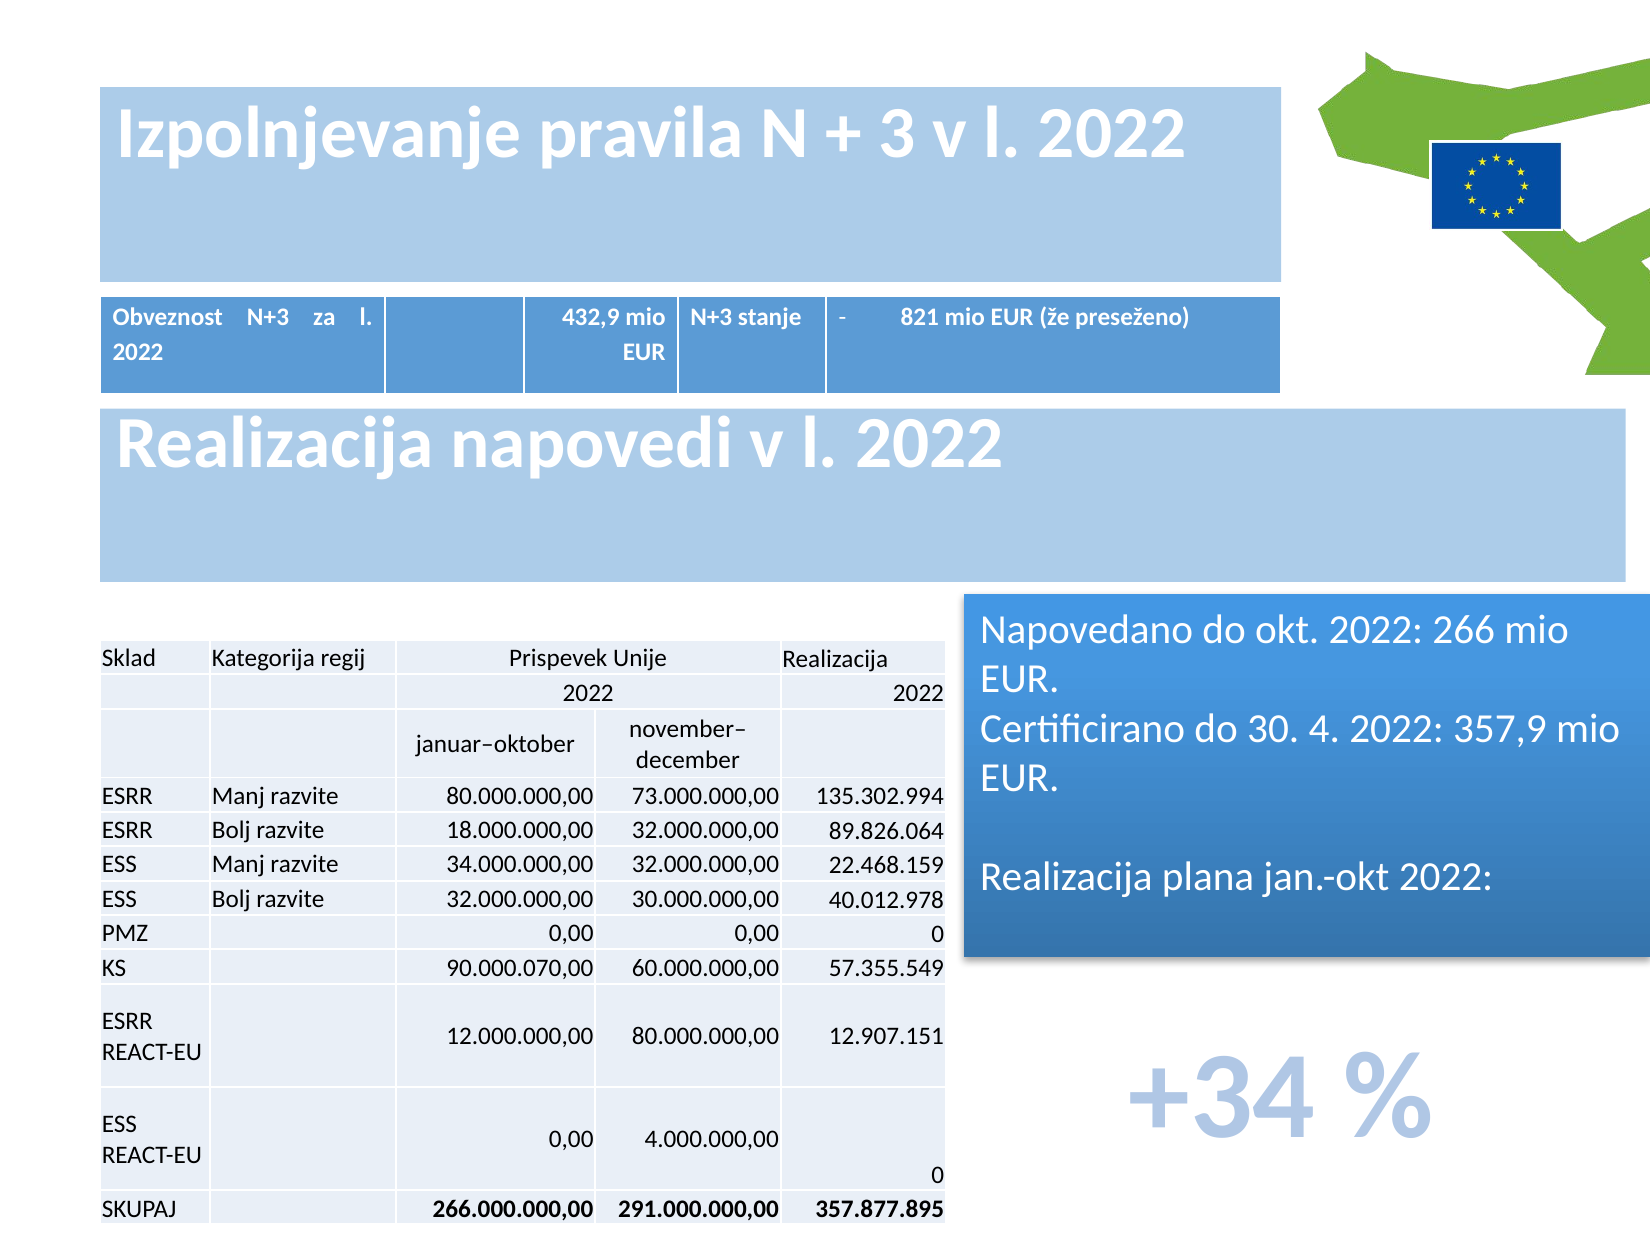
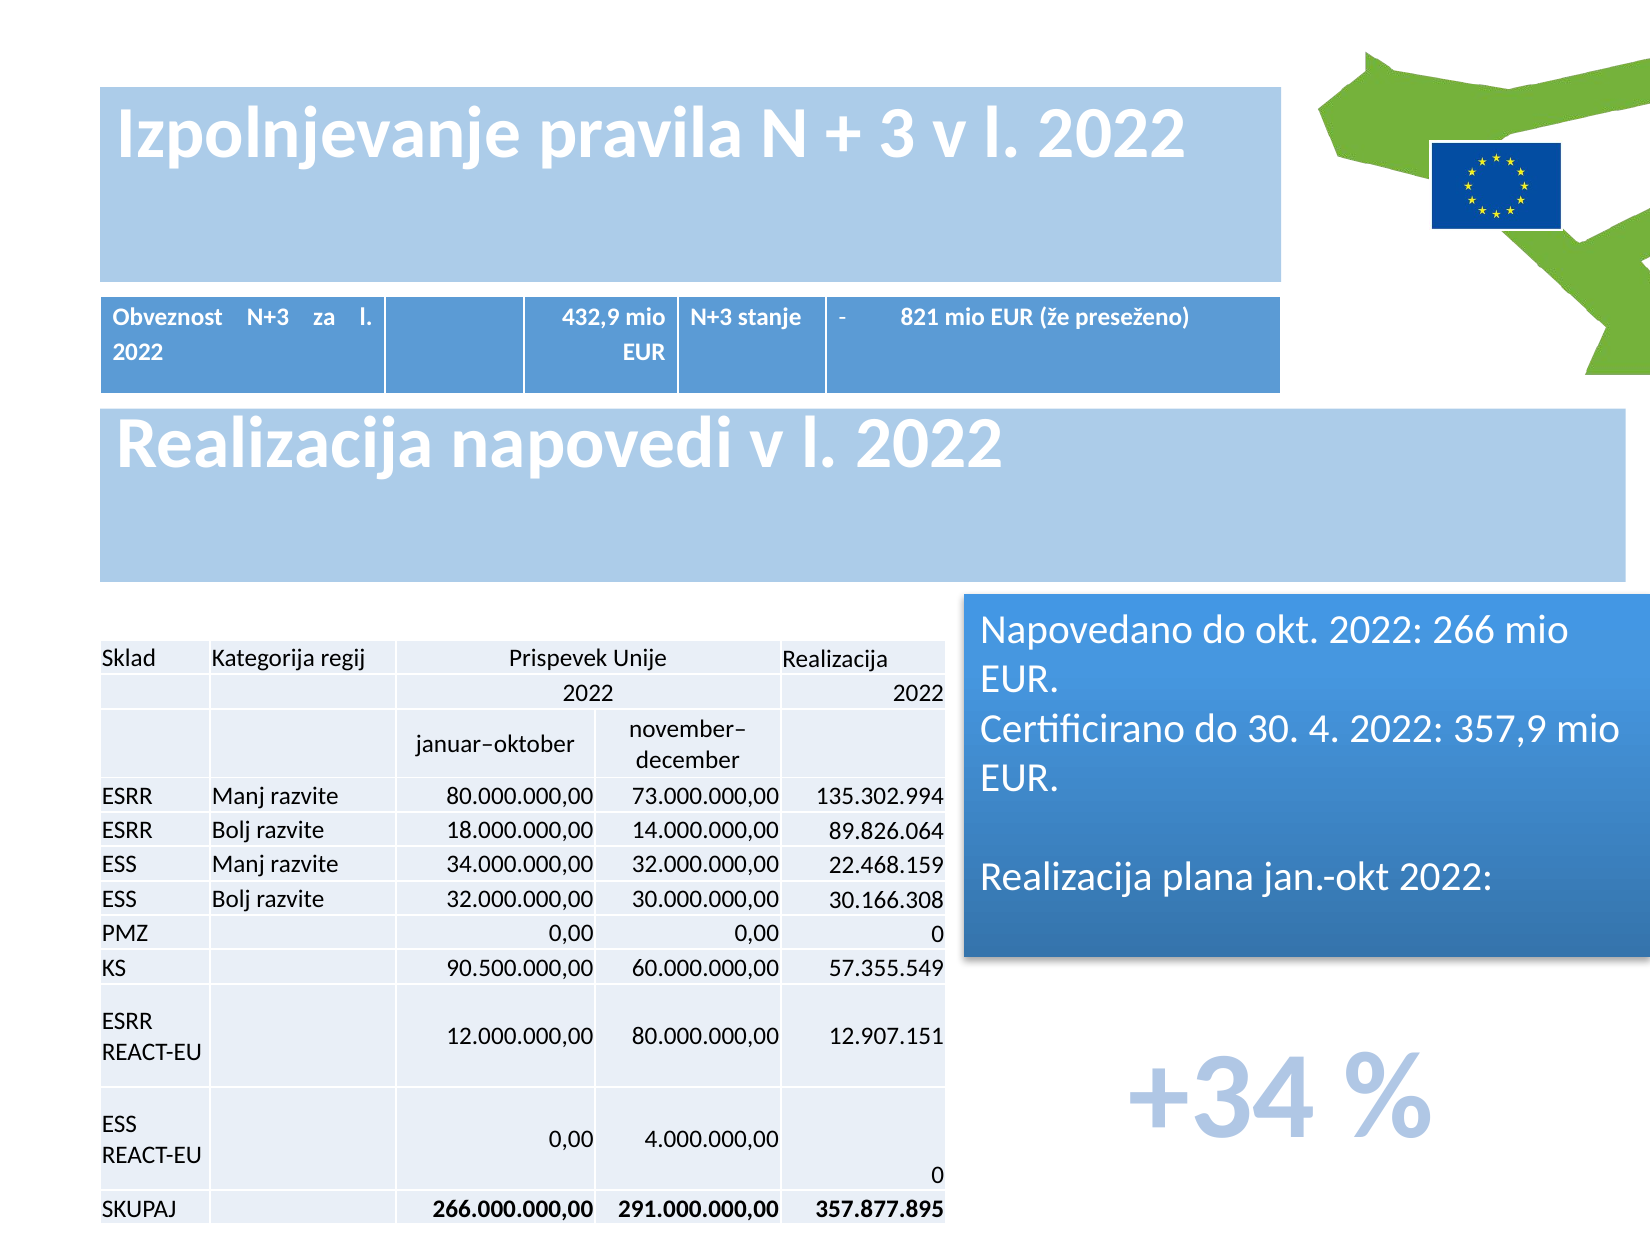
18.000.000,00 32.000.000,00: 32.000.000,00 -> 14.000.000,00 (705, 830)
40.012.978: 40.012.978 -> 30.166.308 (886, 899)
90.000.070,00: 90.000.070,00 -> 90.500.000,00 (520, 967)
